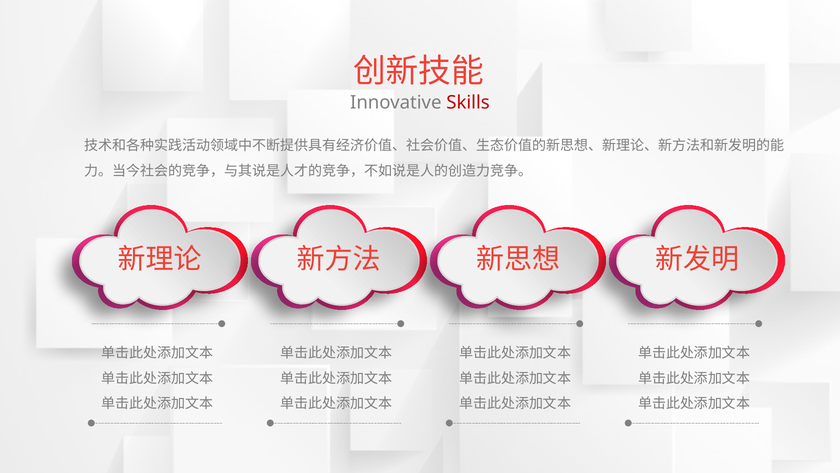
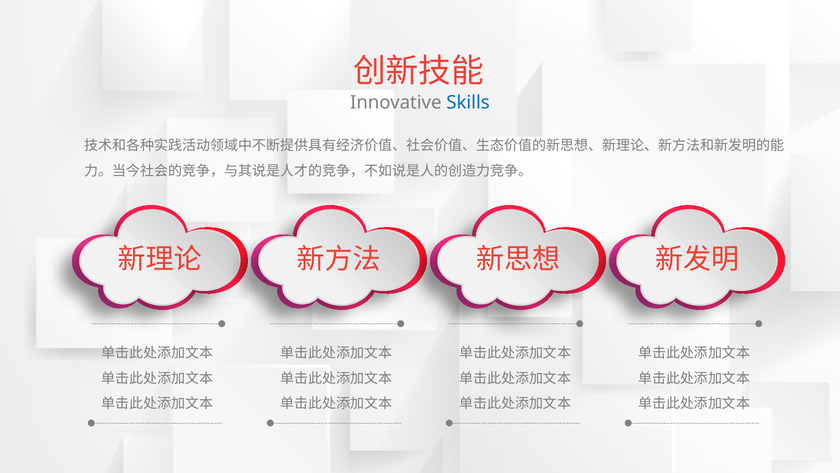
Skills colour: red -> blue (468, 103)
